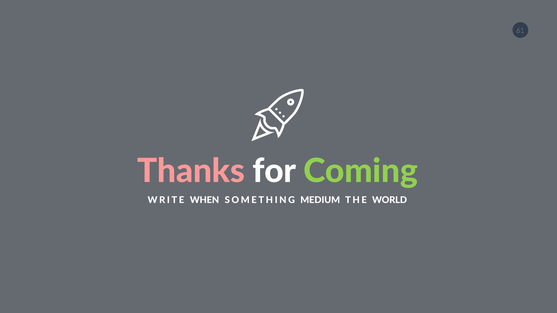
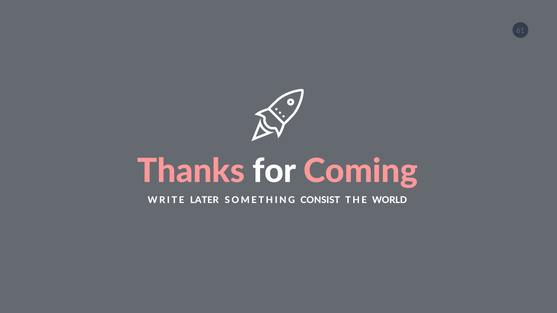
Coming colour: light green -> pink (361, 171)
WHEN: WHEN -> LATER (204, 200)
MEDIUM: MEDIUM -> CONSIST (320, 200)
